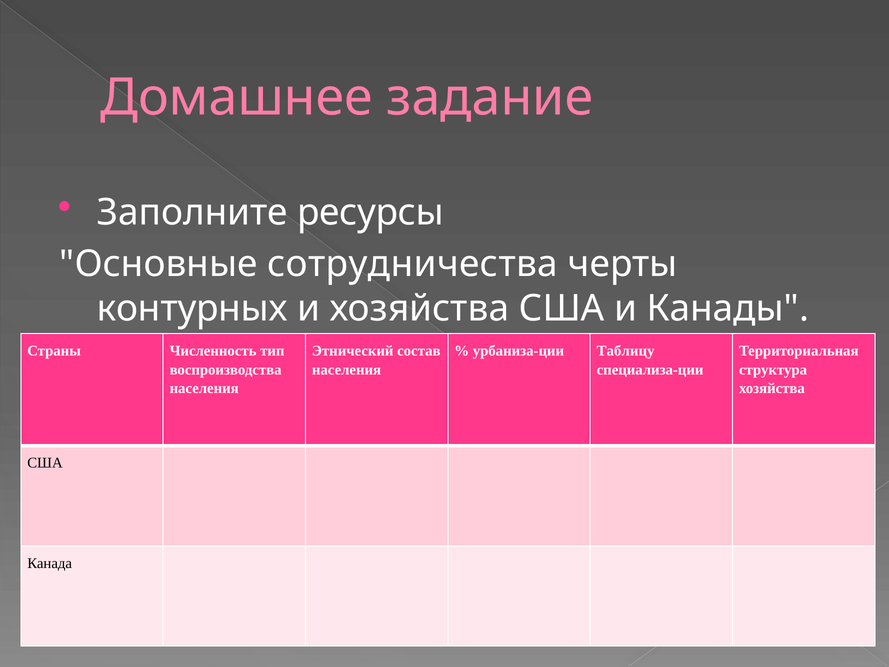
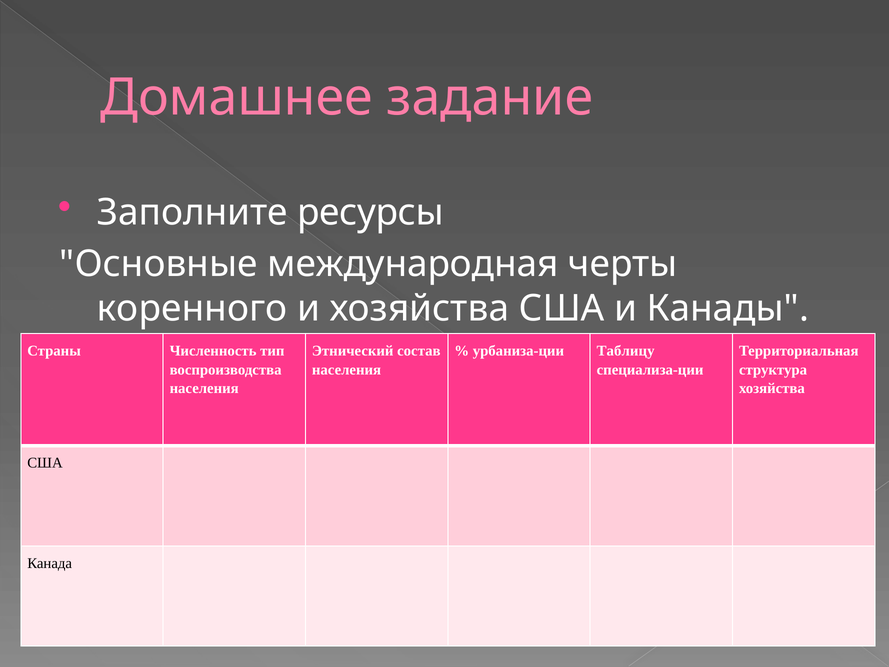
сотрудничества: сотрудничества -> международная (413, 264)
контурных: контурных -> коренного (192, 309)
